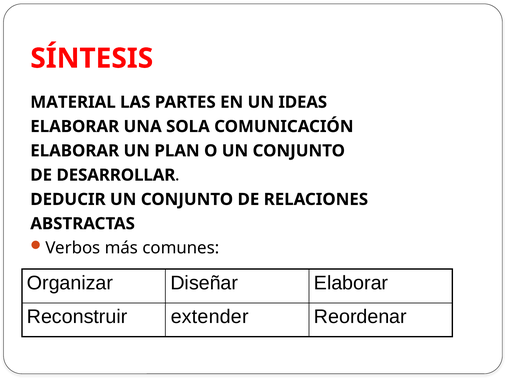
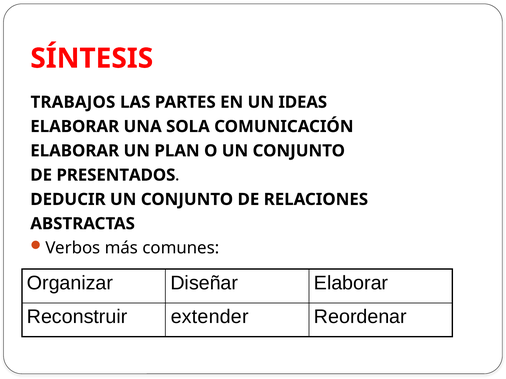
MATERIAL: MATERIAL -> TRABAJOS (73, 102)
DESARROLLAR: DESARROLLAR -> PRESENTADOS (116, 175)
